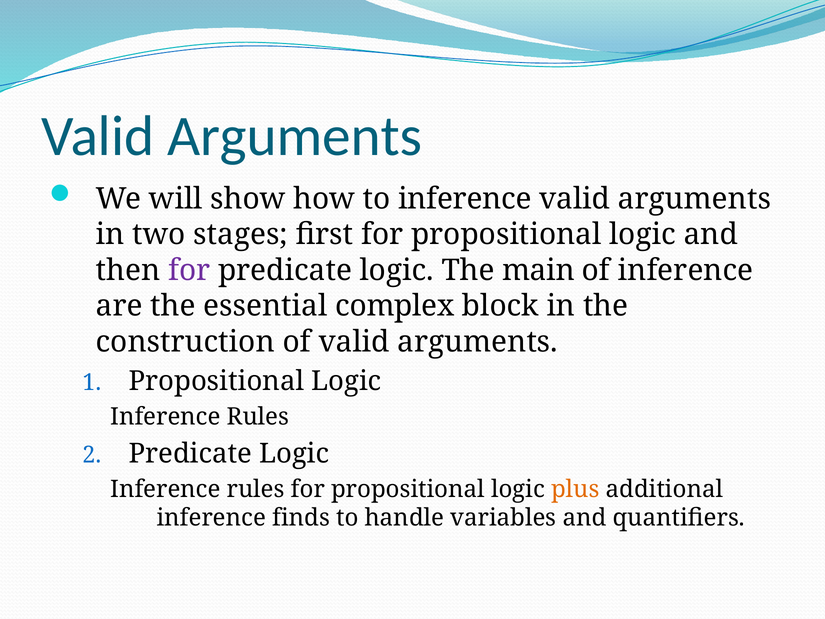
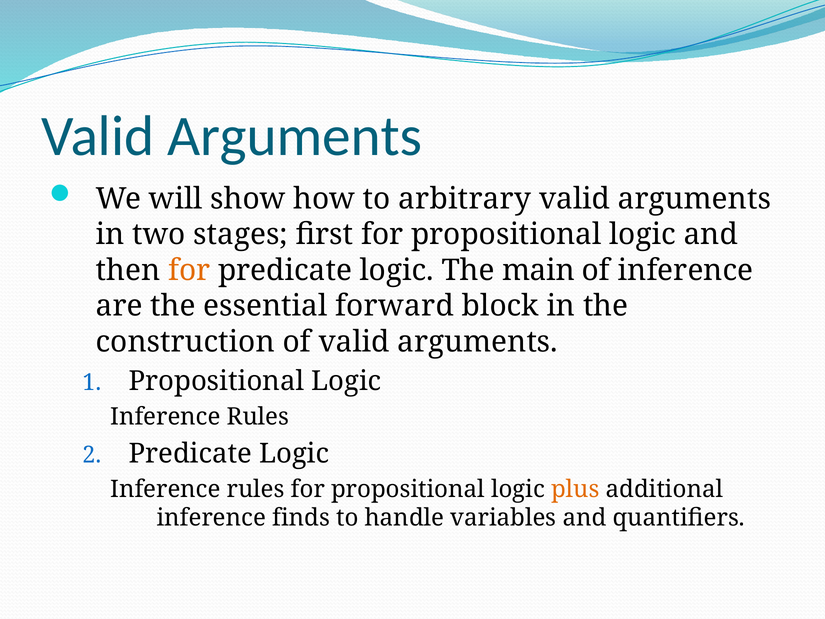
to inference: inference -> arbitrary (465, 199)
for colour: purple -> orange (189, 270)
complex: complex -> forward (395, 306)
